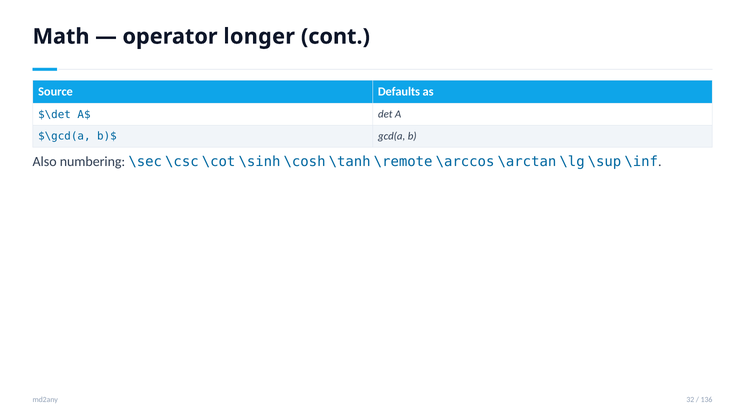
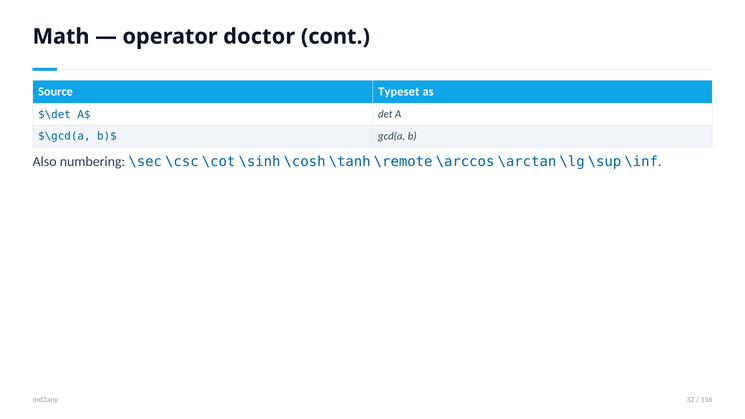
longer: longer -> doctor (259, 37)
Defaults: Defaults -> Typeset (399, 92)
